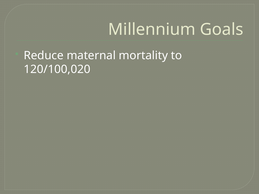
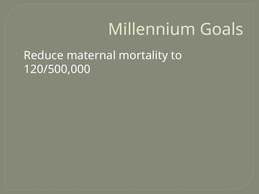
120/100,020: 120/100,020 -> 120/500,000 (57, 69)
